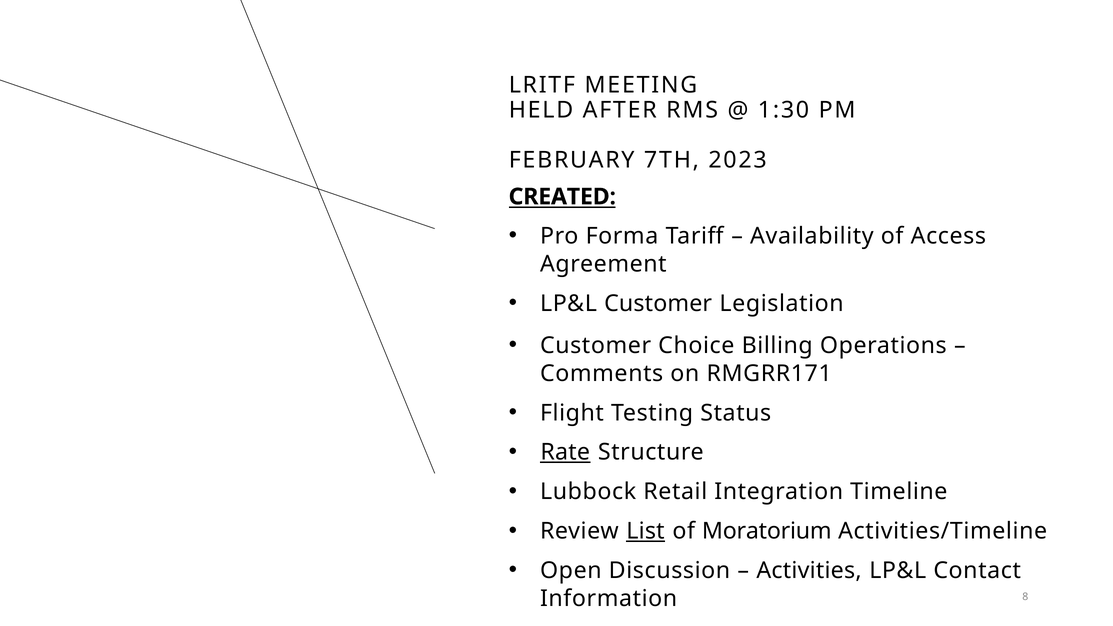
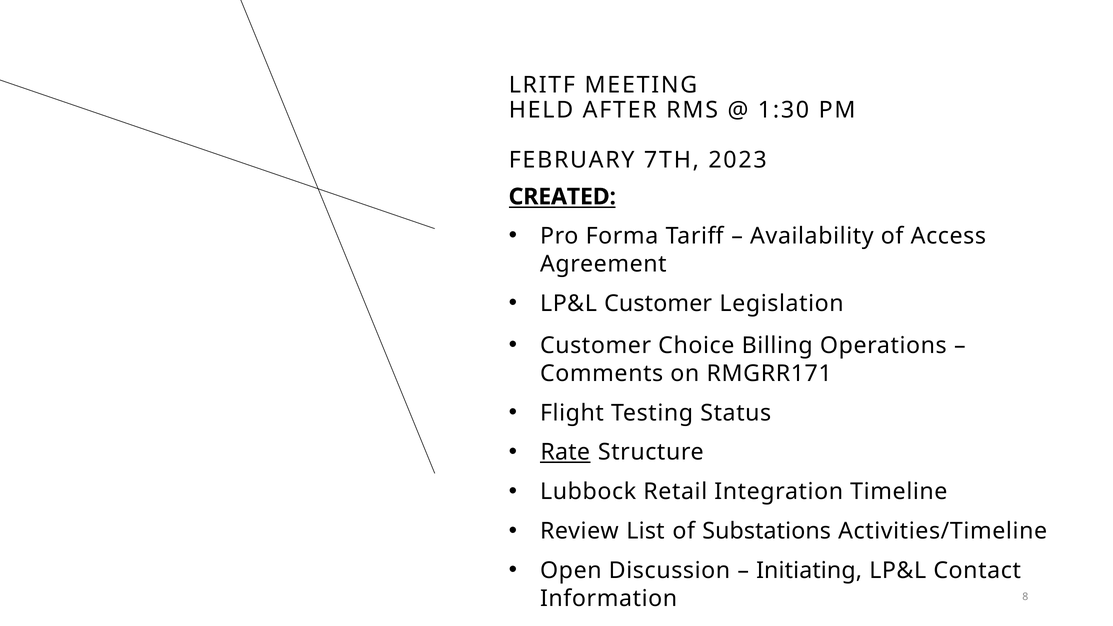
List underline: present -> none (645, 531)
Moratorium: Moratorium -> Substations (767, 531)
Activities: Activities -> Initiating (809, 571)
